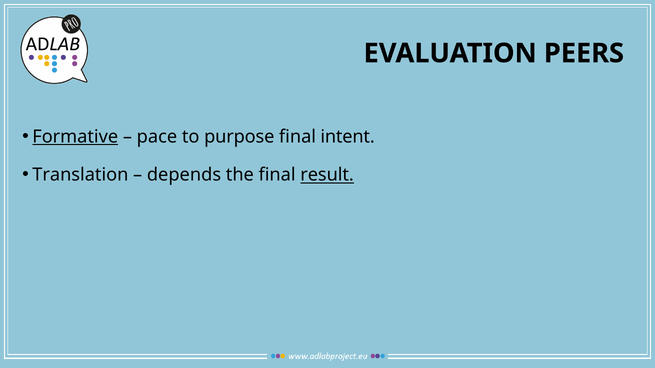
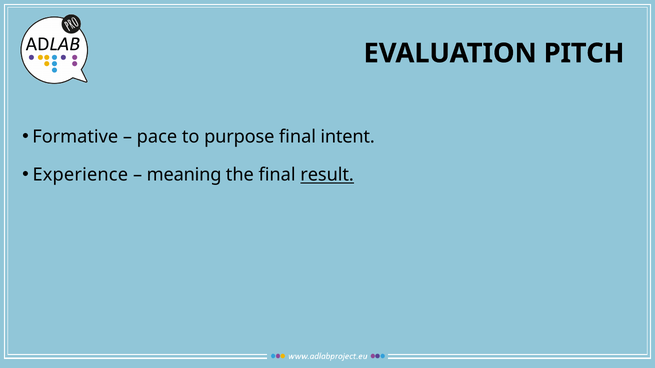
PEERS: PEERS -> PITCH (584, 53)
Formative underline: present -> none (75, 137)
Translation: Translation -> Experience (80, 175)
depends: depends -> meaning (184, 175)
